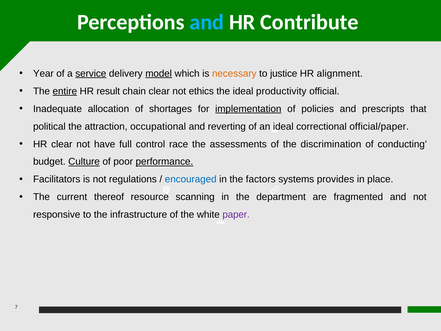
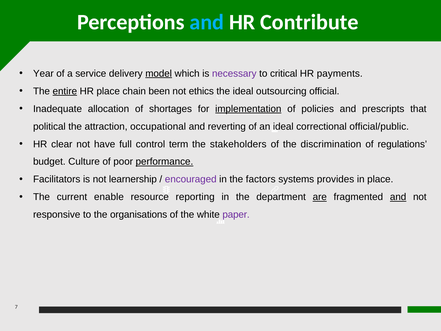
service underline: present -> none (91, 74)
necessary colour: orange -> purple (234, 74)
justice: justice -> critical (284, 74)
alignment: alignment -> payments (340, 74)
HR result: result -> place (108, 91)
chain clear: clear -> been (159, 91)
productivity: productivity -> outsourcing (281, 91)
official/paper: official/paper -> official/public (379, 126)
race: race -> term (179, 144)
assessments: assessments -> stakeholders (238, 144)
conducting: conducting -> regulations (402, 144)
Culture underline: present -> none (84, 162)
regulations: regulations -> learnership (133, 179)
encouraged colour: blue -> purple (191, 179)
thereof: thereof -> enable (109, 197)
scanning: scanning -> reporting (195, 197)
are underline: none -> present (320, 197)
and underline: none -> present (398, 197)
infrastructure: infrastructure -> organisations (139, 214)
